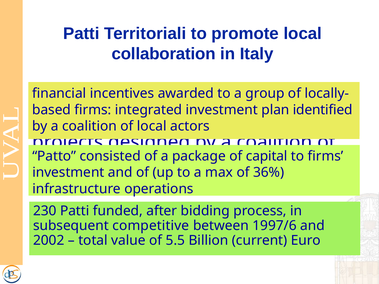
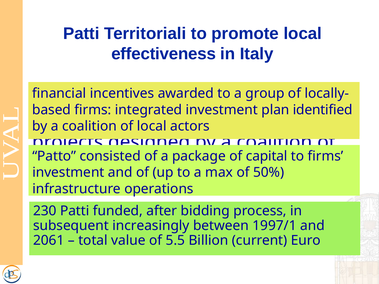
collaboration: collaboration -> effectiveness (164, 54)
36%: 36% -> 50% (269, 173)
competitive: competitive -> increasingly (151, 226)
1997/6: 1997/6 -> 1997/1 (275, 226)
2002: 2002 -> 2061 (49, 241)
